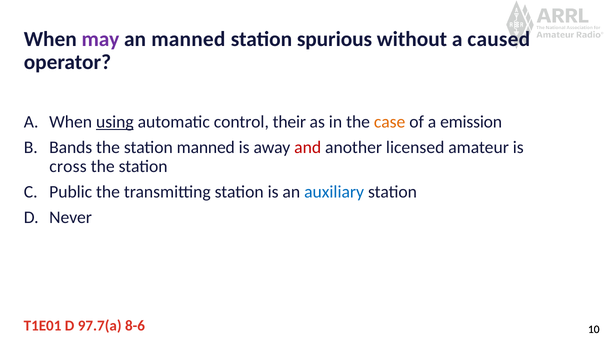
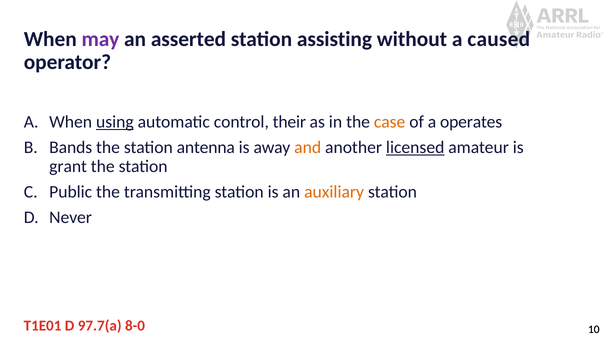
an manned: manned -> asserted (188, 39)
spurious: spurious -> assisting (334, 39)
emission: emission -> operates (471, 122)
station manned: manned -> antenna (206, 147)
and colour: red -> orange (308, 147)
licensed underline: none -> present (415, 147)
cross: cross -> grant (68, 166)
auxiliary colour: blue -> orange (334, 192)
8-6: 8-6 -> 8-0 (135, 325)
